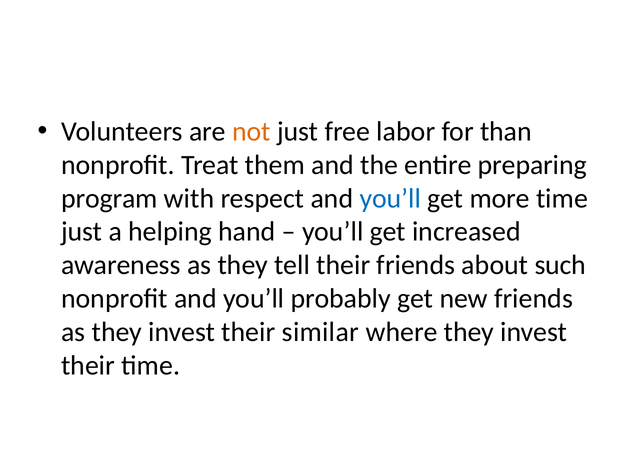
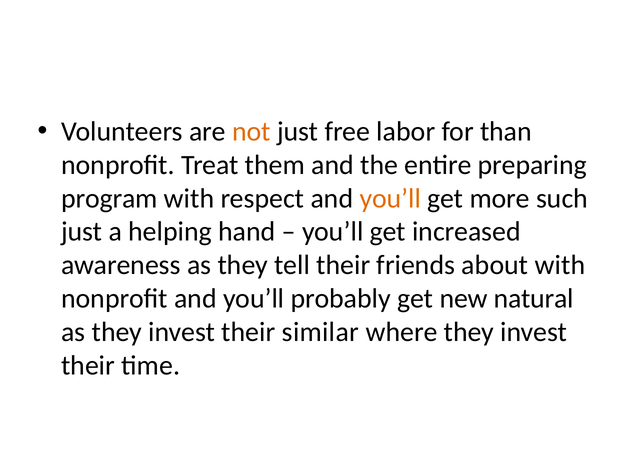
you’ll colour: blue -> orange (390, 198)
more time: time -> such (562, 198)
about such: such -> with (560, 265)
new friends: friends -> natural (534, 299)
